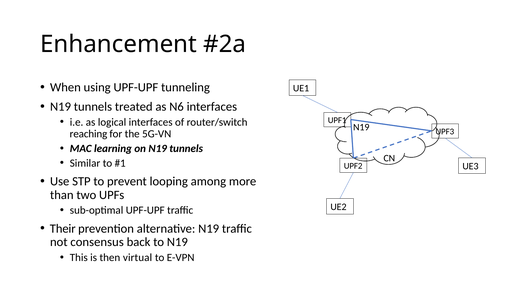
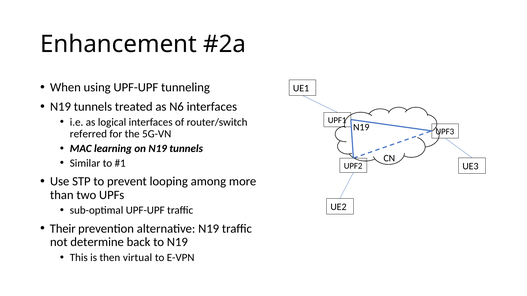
reaching: reaching -> referred (88, 134)
consensus: consensus -> determine (97, 243)
